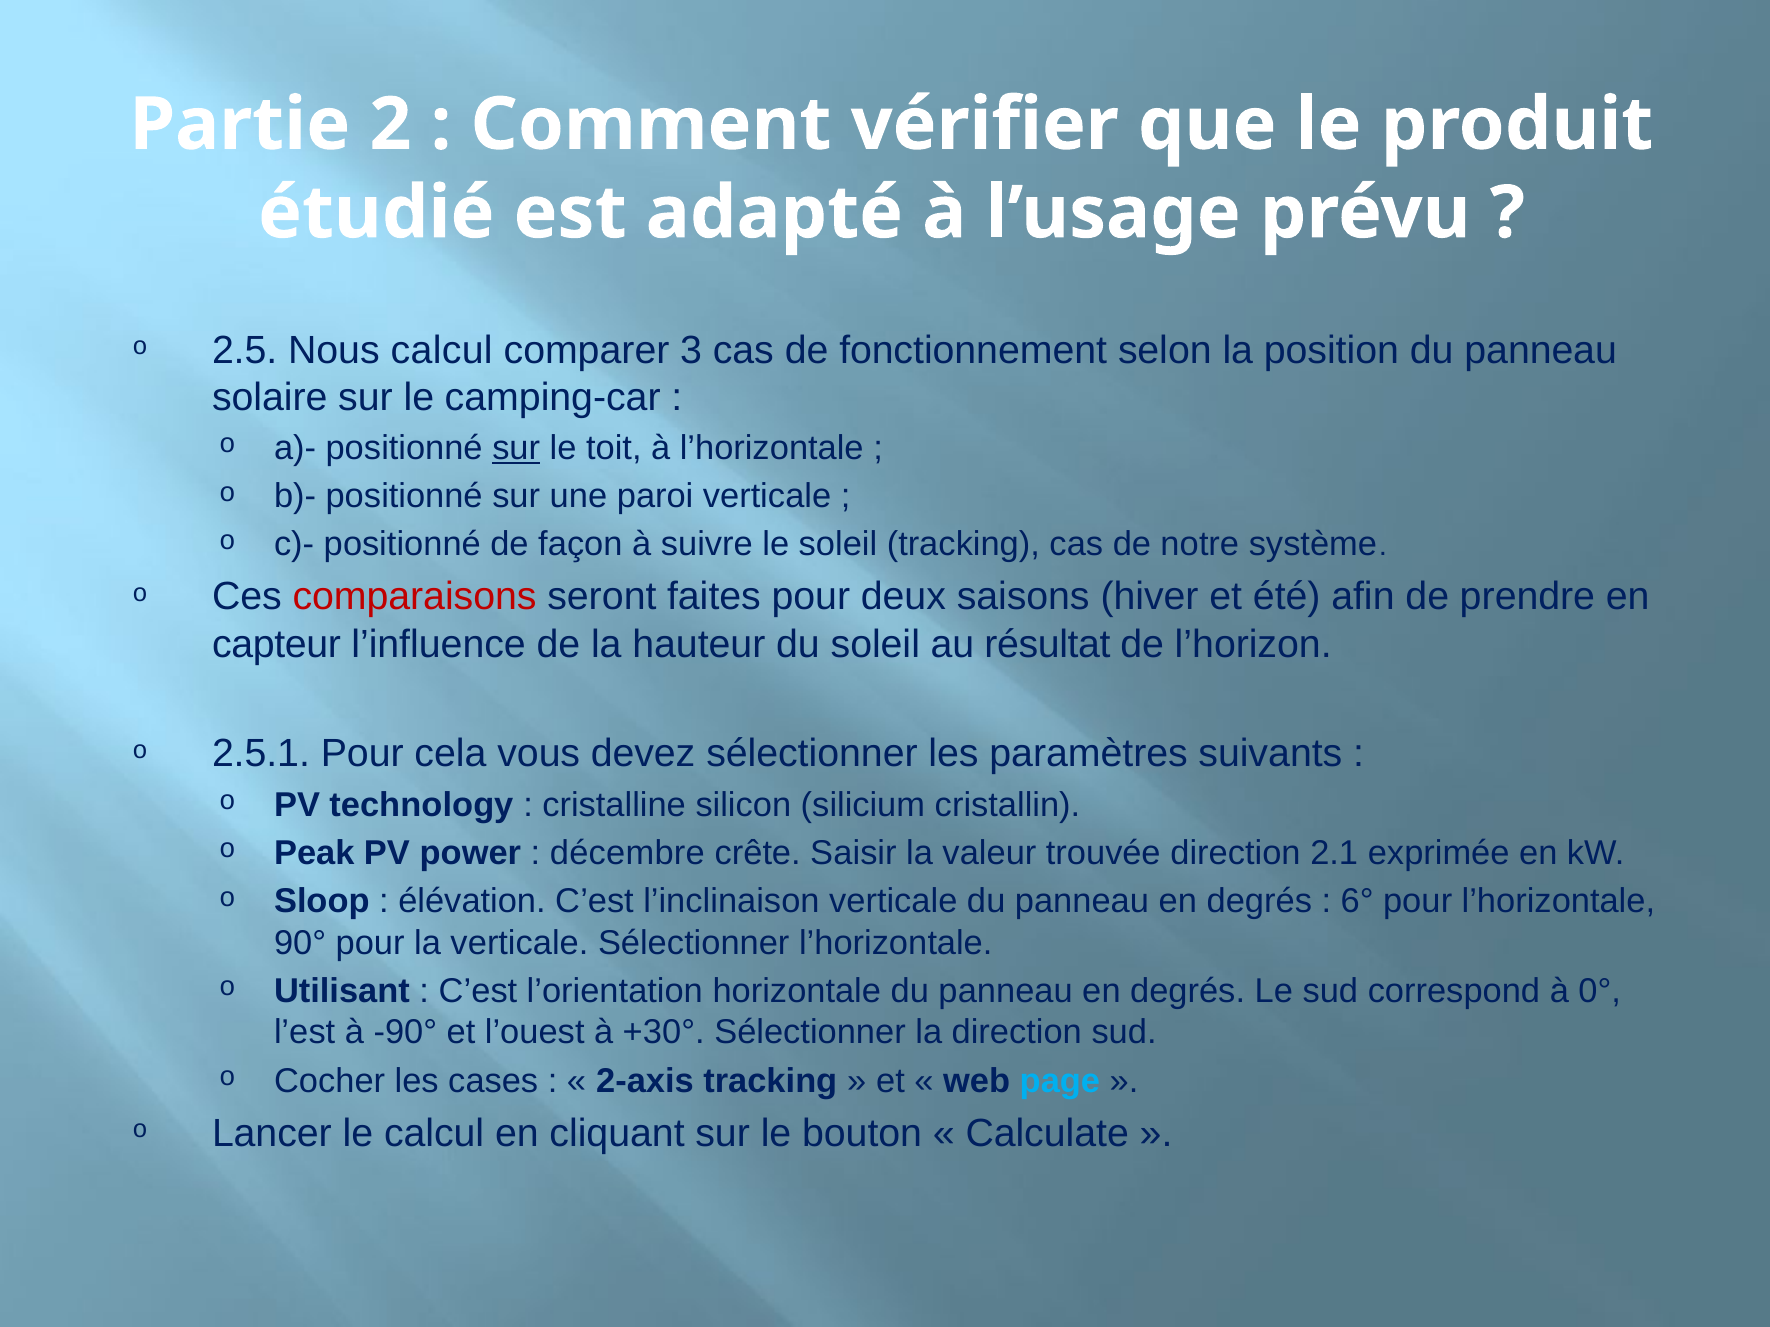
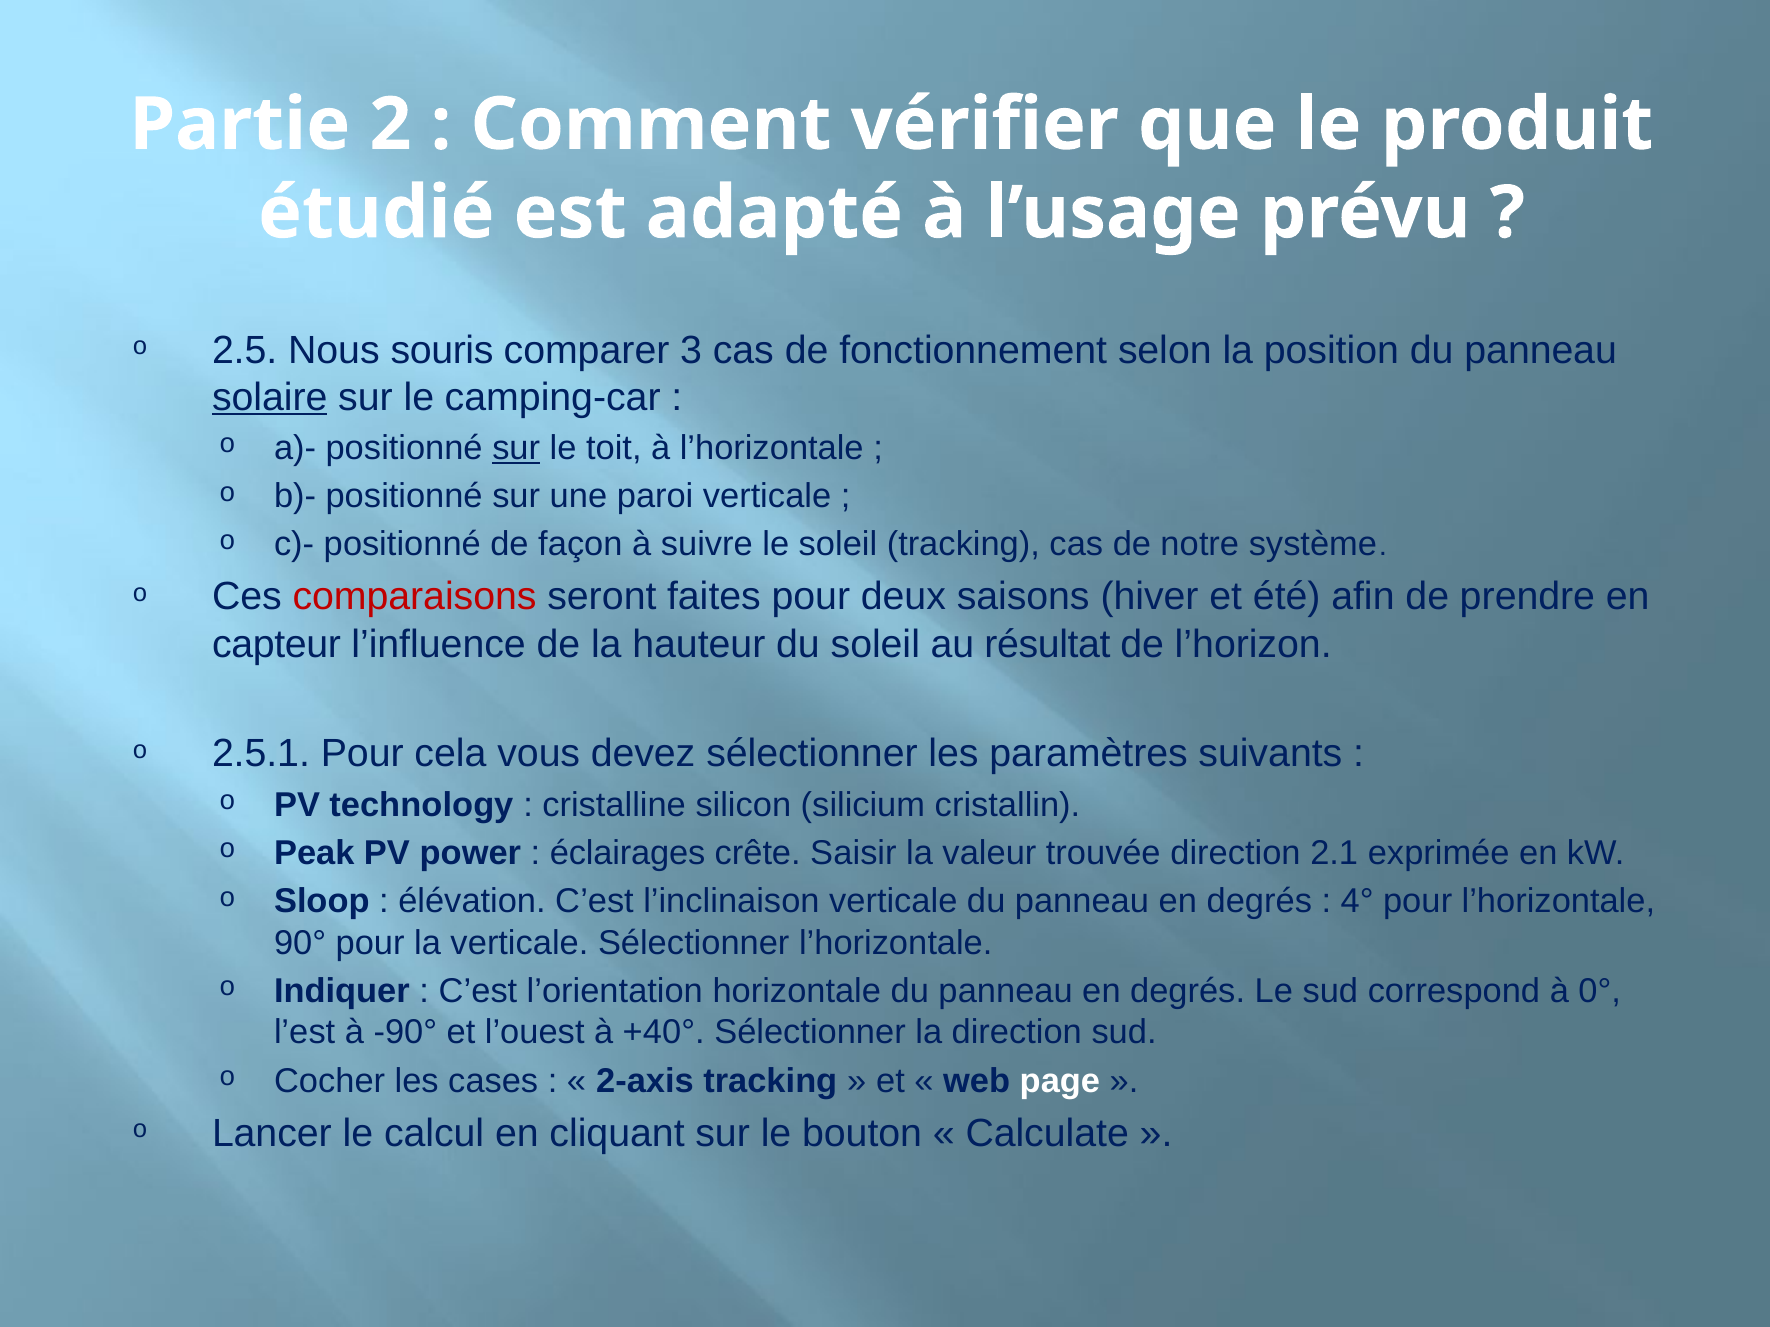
Nous calcul: calcul -> souris (442, 350)
solaire underline: none -> present (270, 397)
décembre: décembre -> éclairages (628, 853)
6°: 6° -> 4° (1357, 902)
Utilisant: Utilisant -> Indiquer (342, 991)
+30°: +30° -> +40° (664, 1033)
page colour: light blue -> white (1060, 1081)
